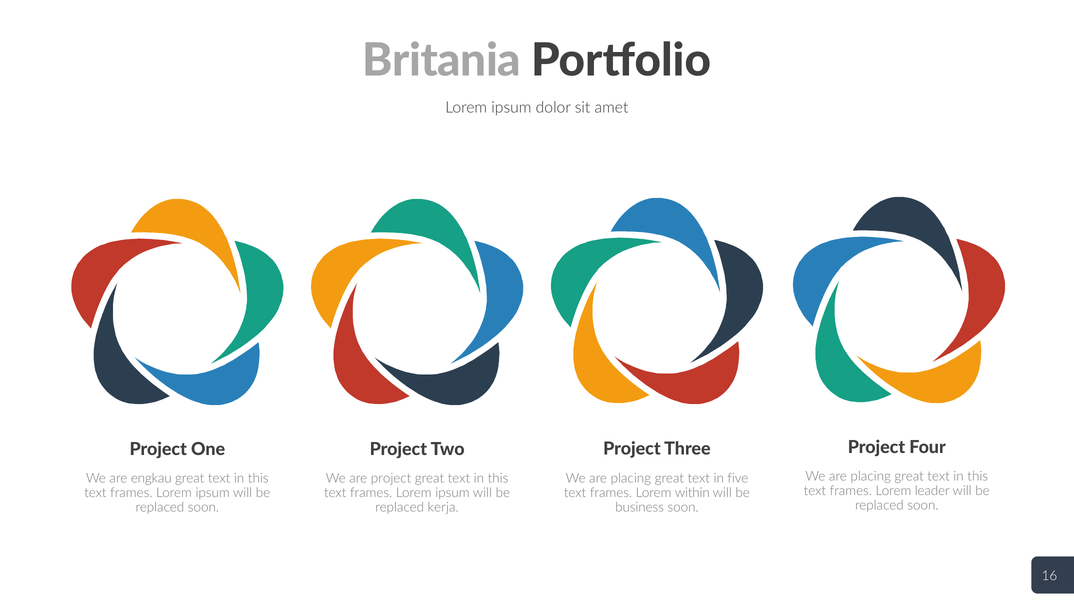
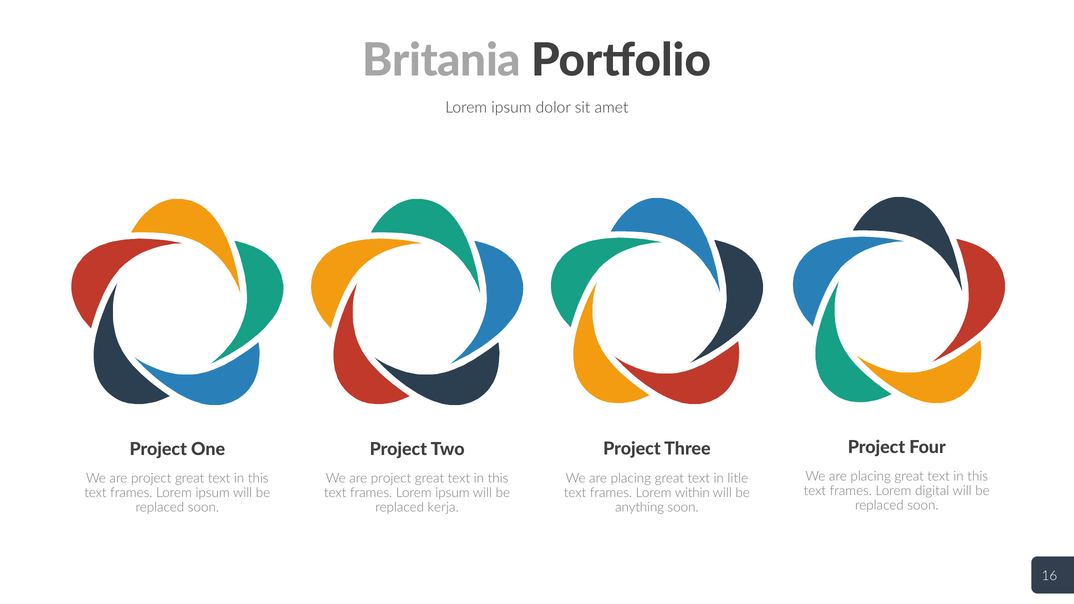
five: five -> litle (738, 478)
engkau: engkau -> project (151, 479)
leader: leader -> digital (932, 491)
business: business -> anything (640, 507)
